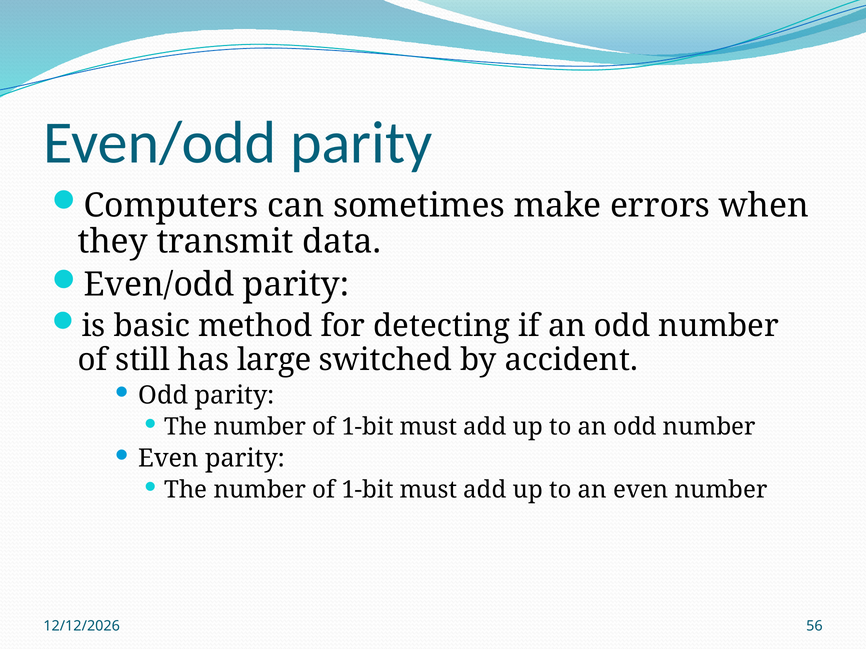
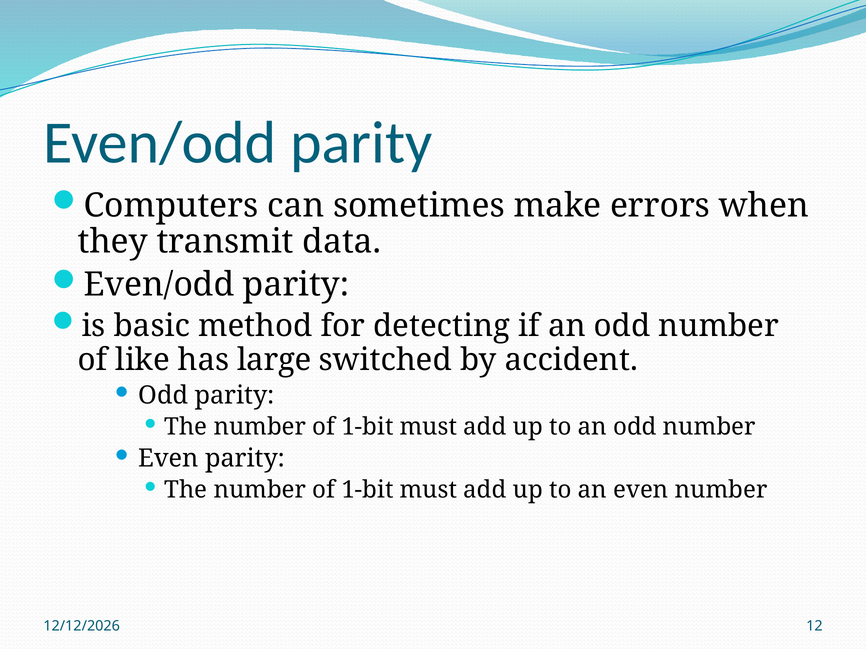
still: still -> like (143, 360)
56: 56 -> 12 (814, 627)
